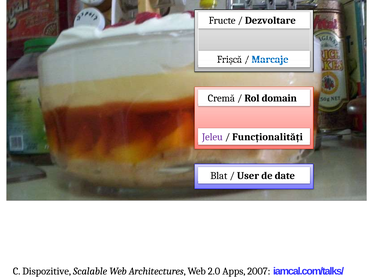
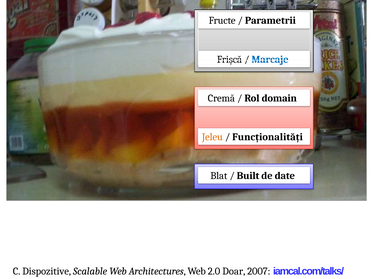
Dezvoltare: Dezvoltare -> Parametrii (270, 21)
Jeleu colour: purple -> orange (212, 137)
User: User -> Built (248, 176)
Apps: Apps -> Doar (234, 272)
